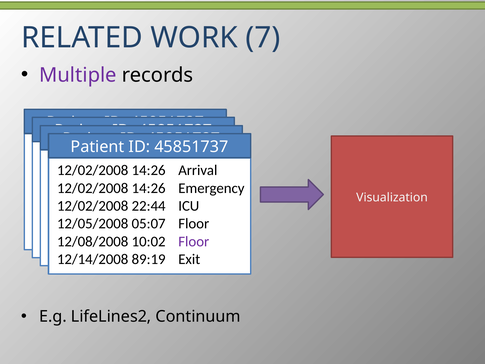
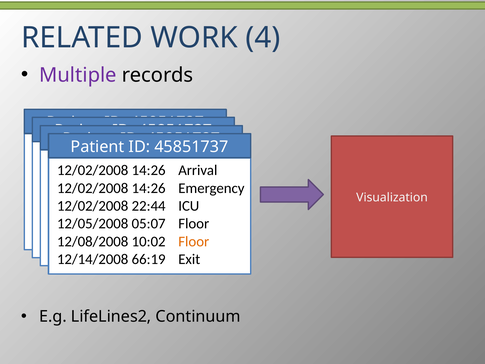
7: 7 -> 4 (263, 38)
Floor colour: purple -> orange (194, 241)
89:19: 89:19 -> 66:19 (149, 259)
